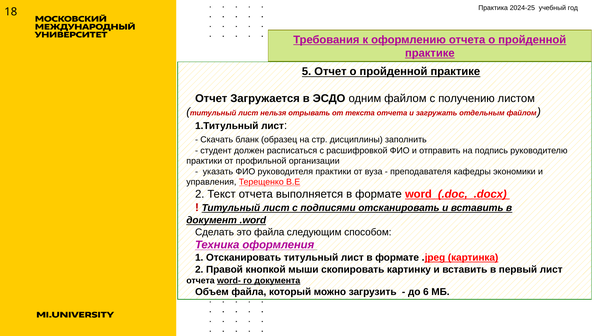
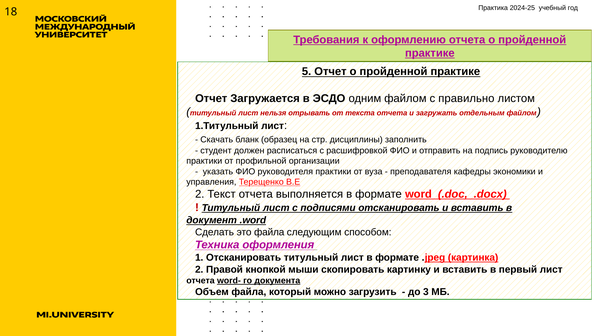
получению: получению -> правильно (466, 98)
6: 6 -> 3 (426, 292)
